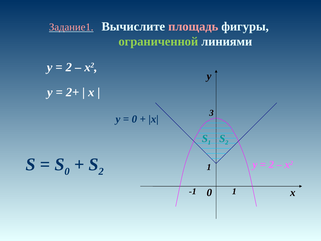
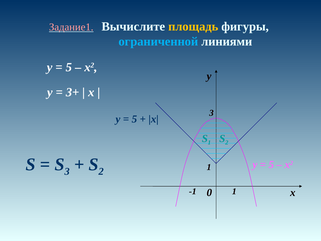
площадь colour: pink -> yellow (193, 26)
ограниченной colour: light green -> light blue (158, 41)
2: 2 -> 5 (69, 67)
2+: 2+ -> 3+ (73, 92)
0: 0 -> 5 (134, 119)
S 0: 0 -> 3 (67, 171)
2: 2 -> 5 (271, 165)
